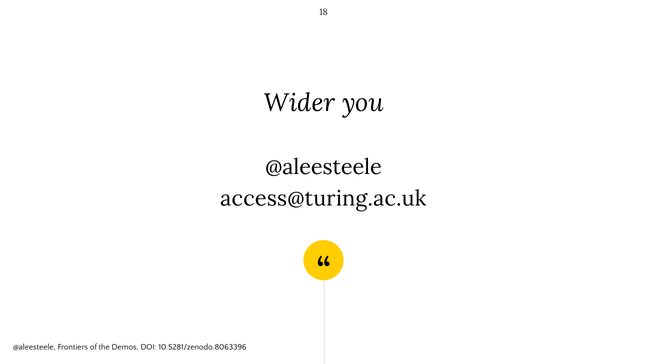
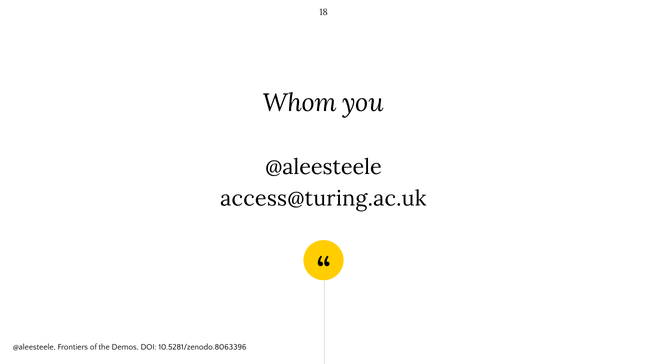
Wider: Wider -> Whom (300, 103)
